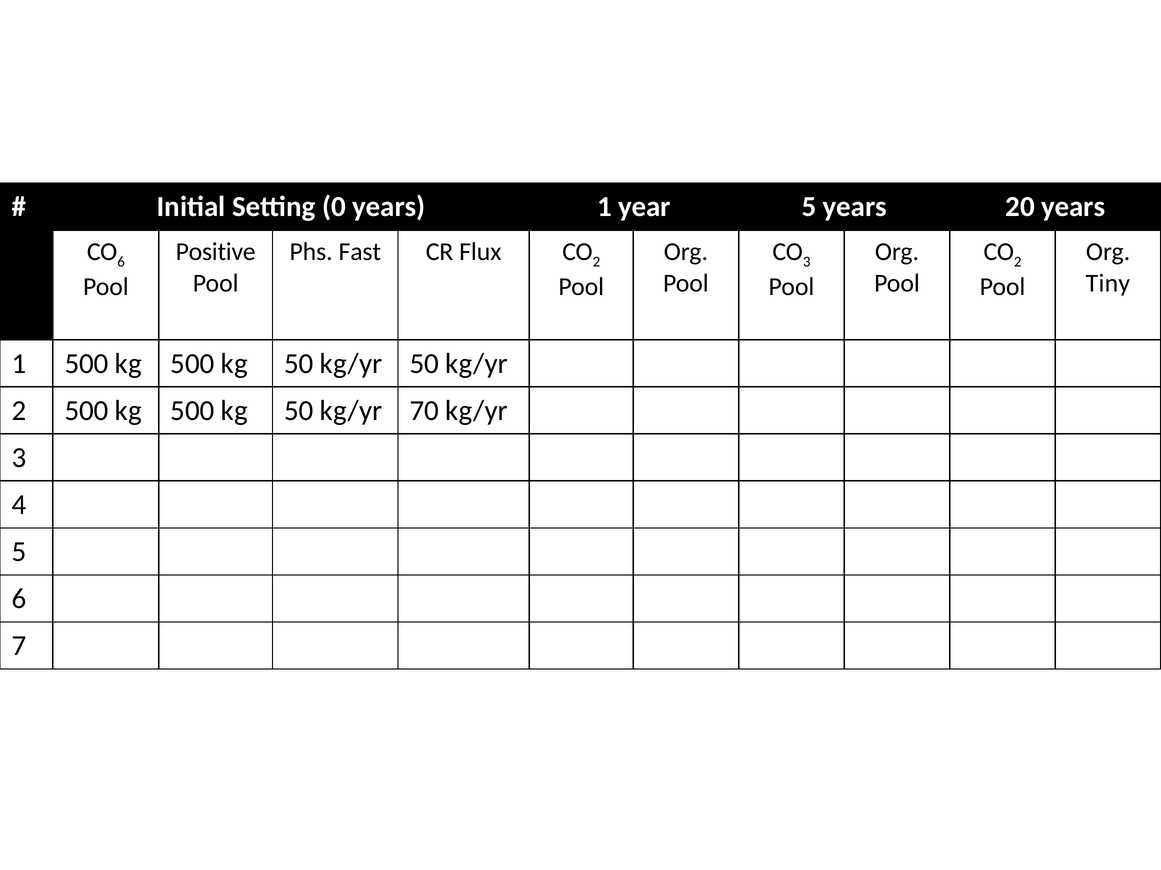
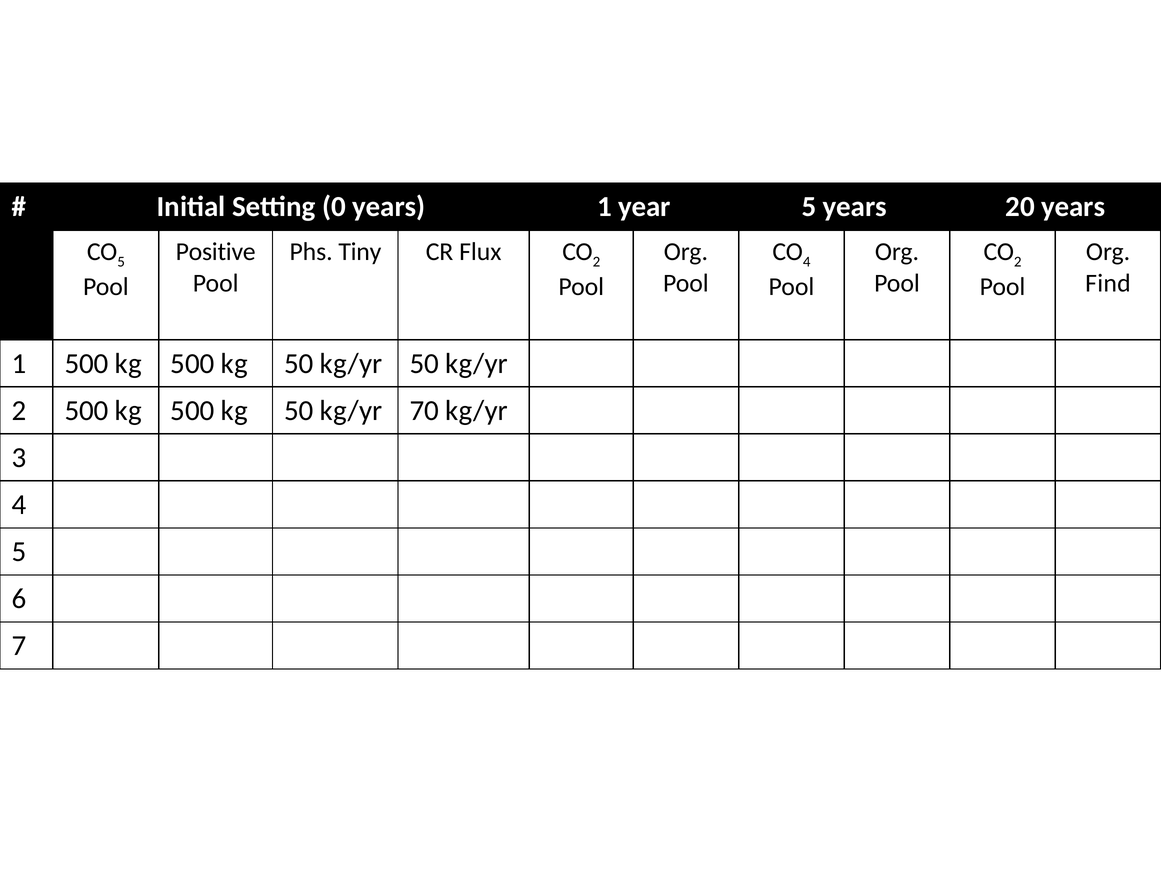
6: 6 -> 5 (121, 262)
Fast: Fast -> Tiny (360, 252)
3: 3 -> 4 (807, 262)
Tiny: Tiny -> Find (1108, 284)
